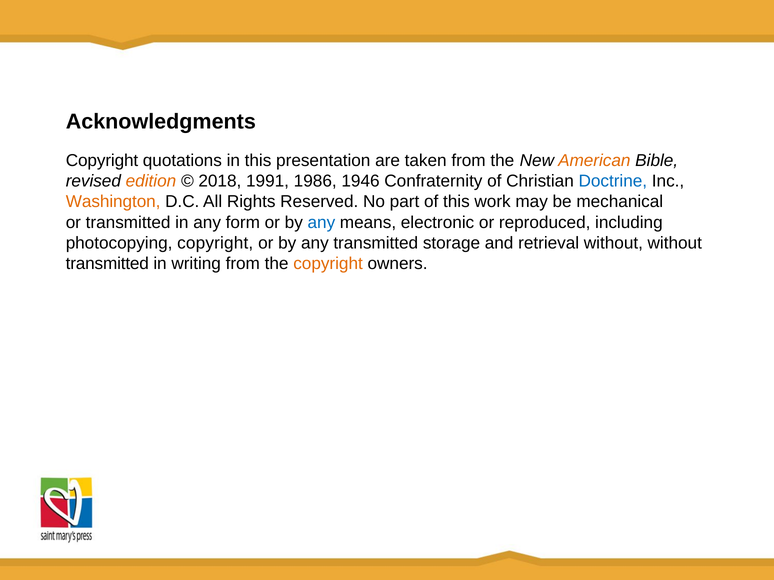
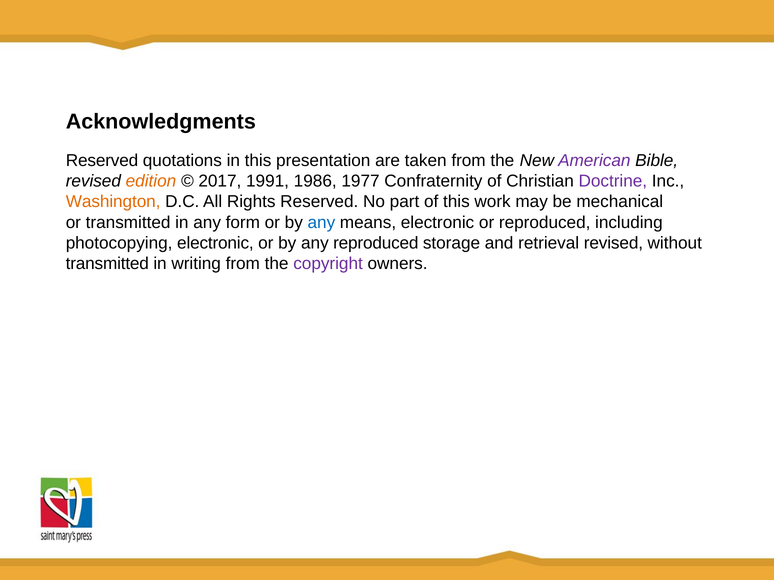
Copyright: Copyright -> Reserved (102, 161)
American colour: orange -> purple (594, 161)
2018: 2018 -> 2017 (220, 181)
1946: 1946 -> 1977 (361, 181)
Doctrine colour: blue -> purple (613, 181)
photocopying copyright: copyright -> electronic (215, 243)
any transmitted: transmitted -> reproduced (376, 243)
retrieval without: without -> revised (613, 243)
copyright colour: orange -> purple (328, 264)
